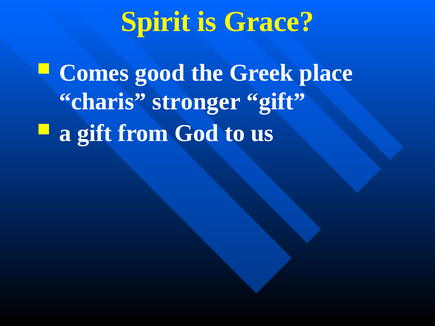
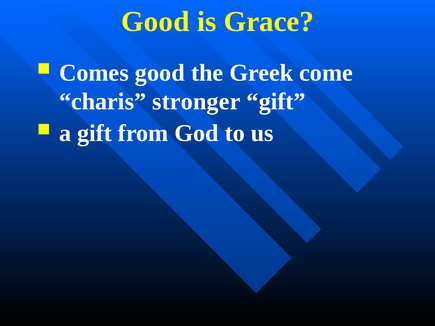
Spirit: Spirit -> Good (155, 22)
place: place -> come (326, 73)
